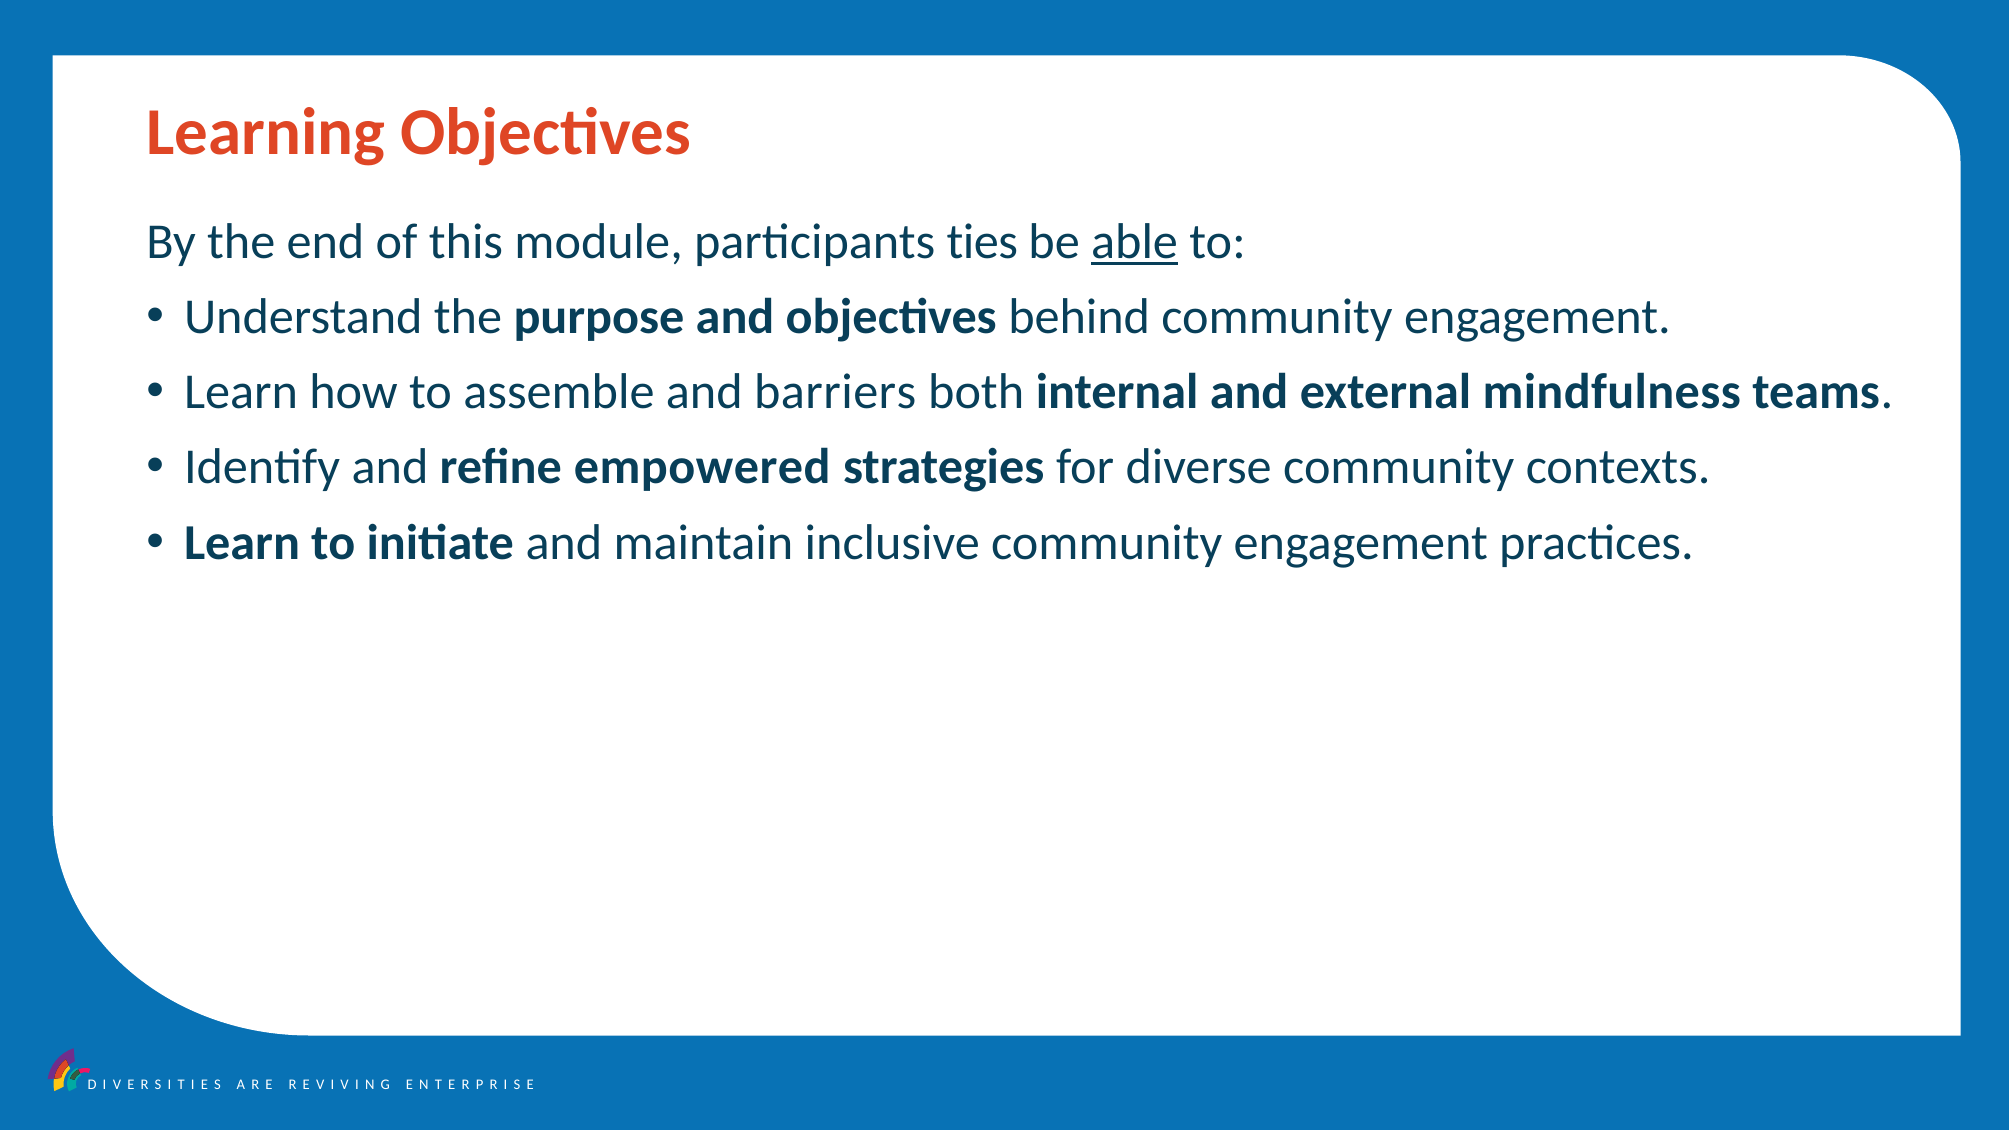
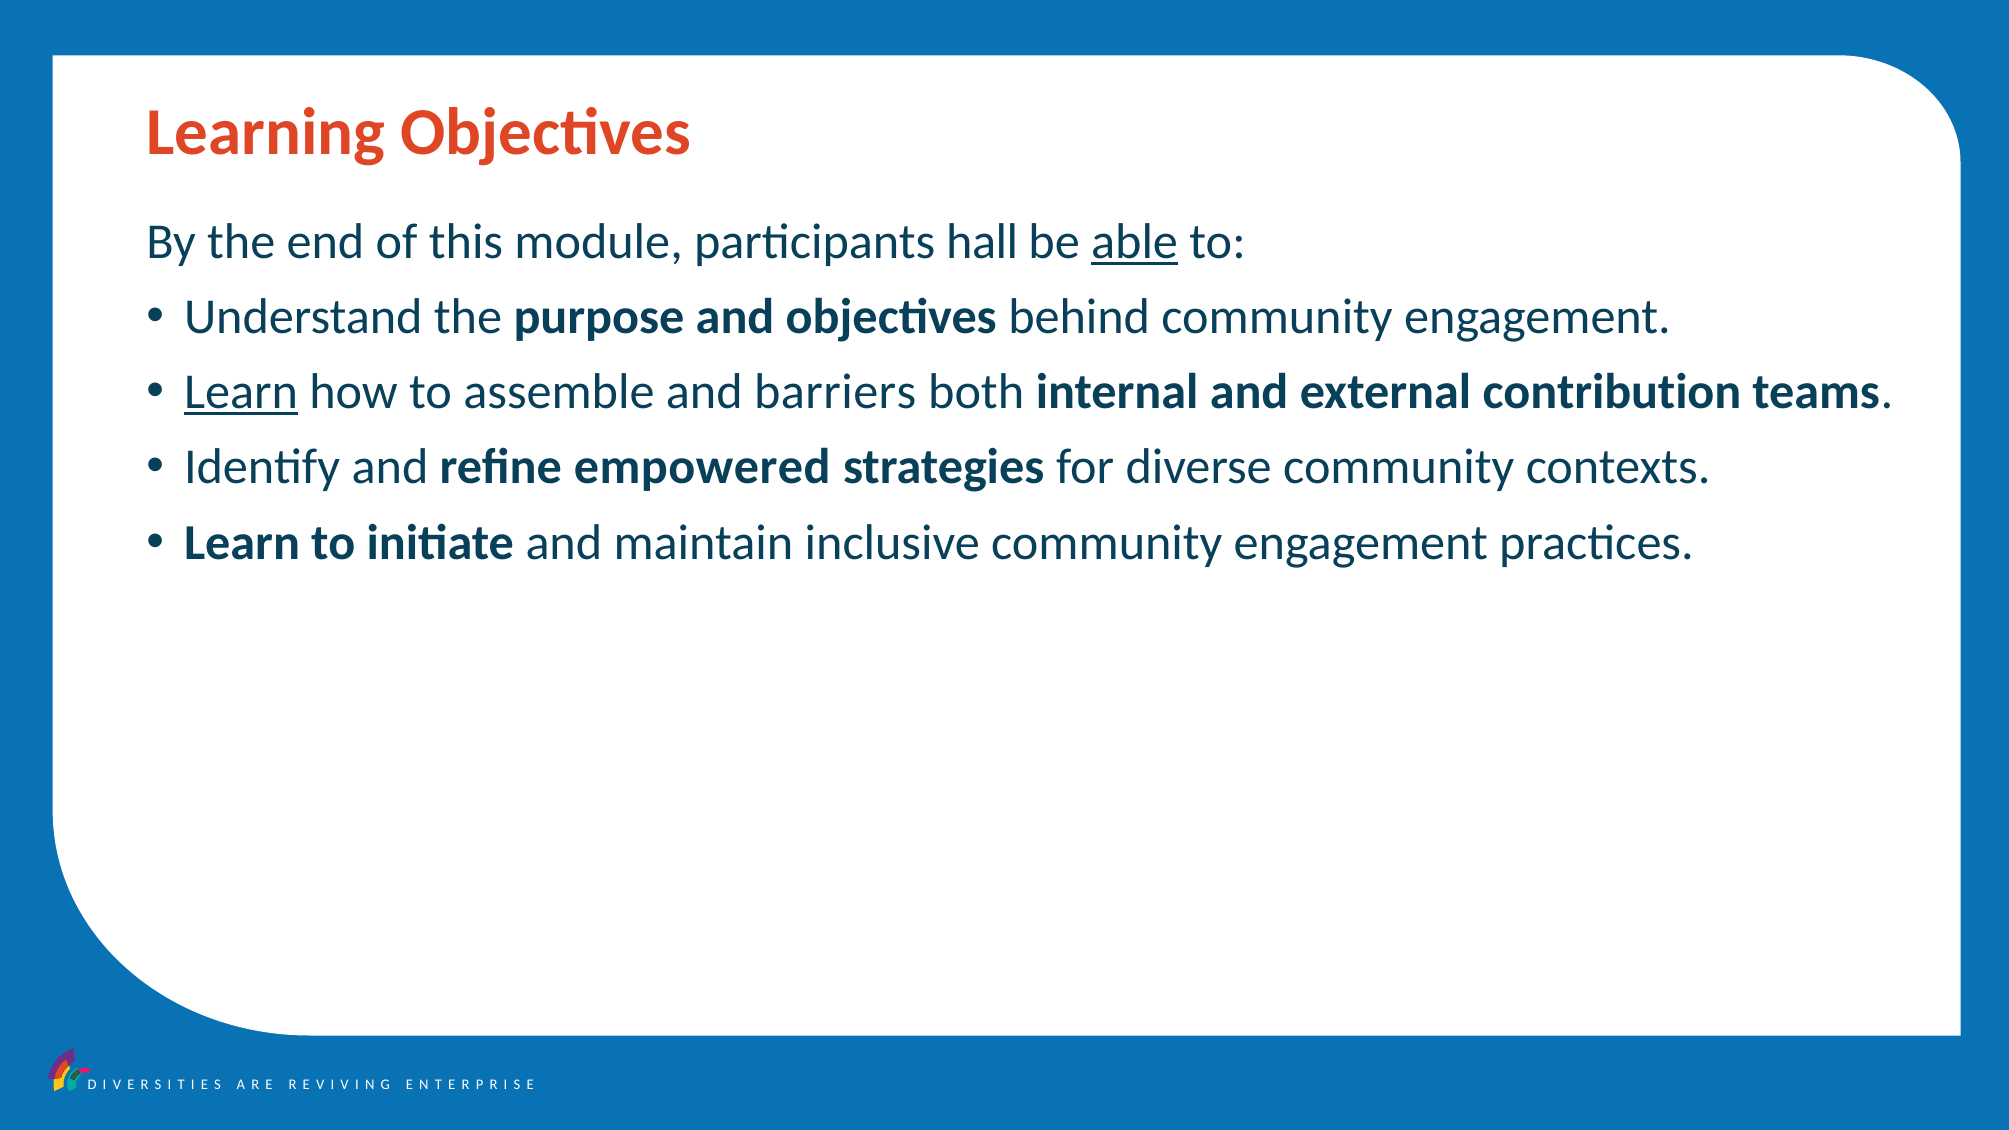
ties: ties -> hall (982, 242)
Learn underline: none -> present (241, 392)
mindfulness: mindfulness -> contribution (1612, 392)
